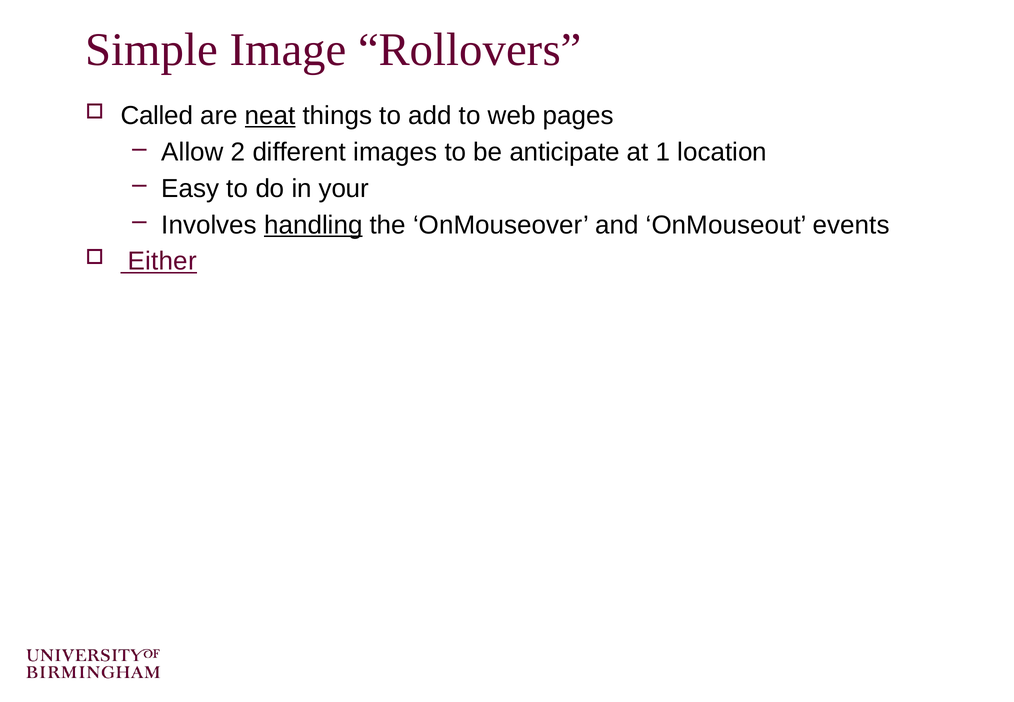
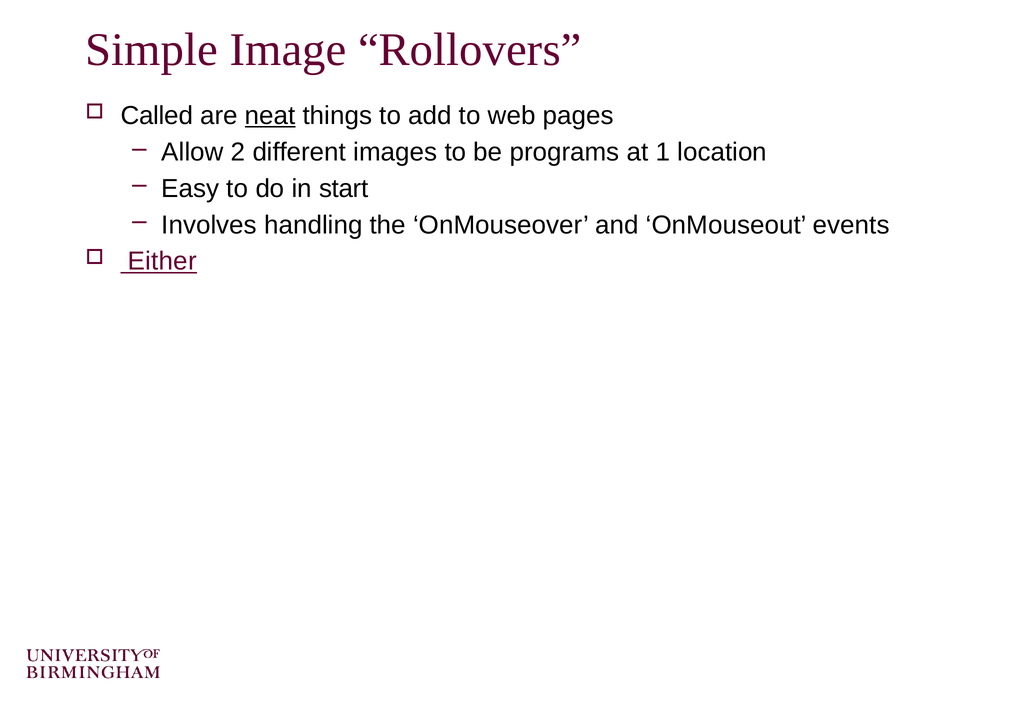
anticipate: anticipate -> programs (565, 152)
your: your -> start (344, 189)
handling underline: present -> none (313, 225)
